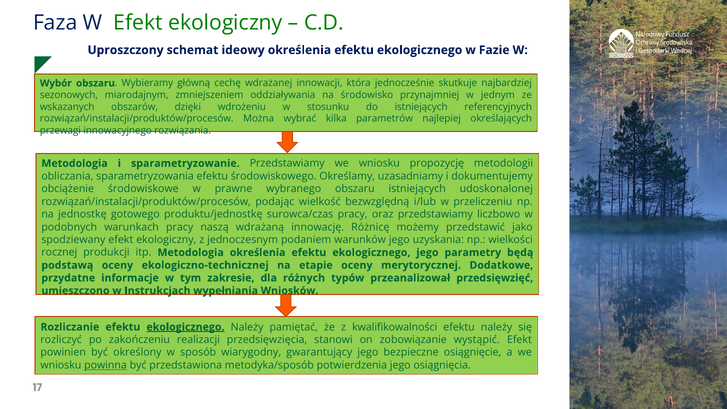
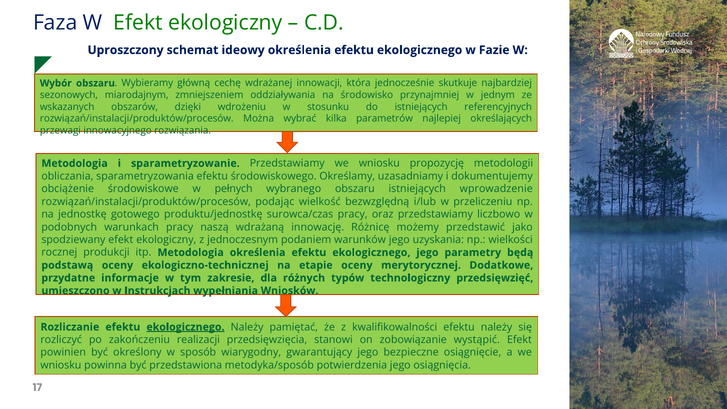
prawne: prawne -> pełnych (234, 189)
udoskonalonej: udoskonalonej -> wprowadzenie (496, 189)
przeanalizował: przeanalizował -> technologiczny (410, 278)
powinna underline: present -> none (106, 365)
